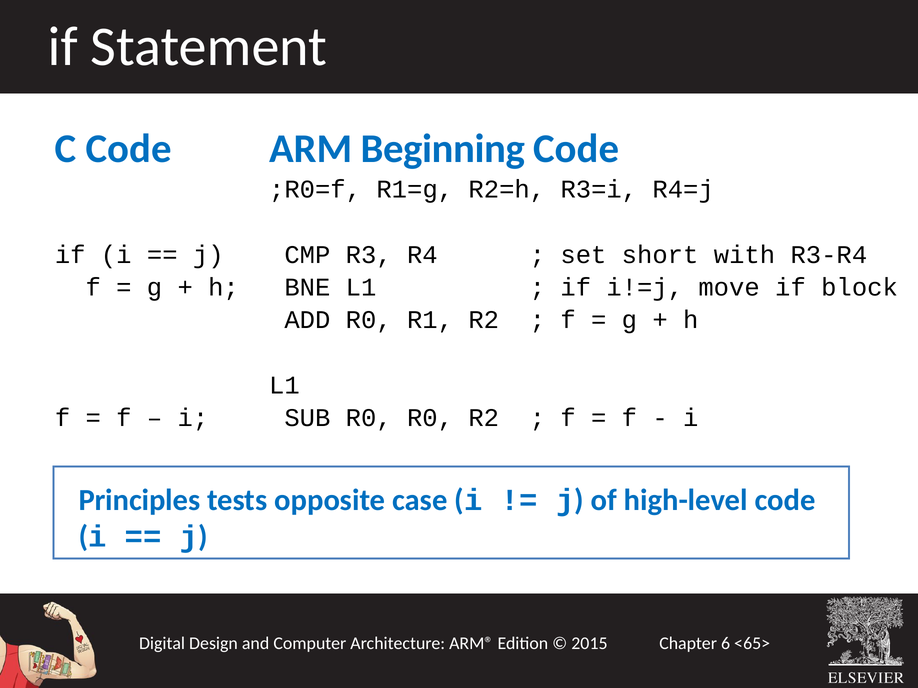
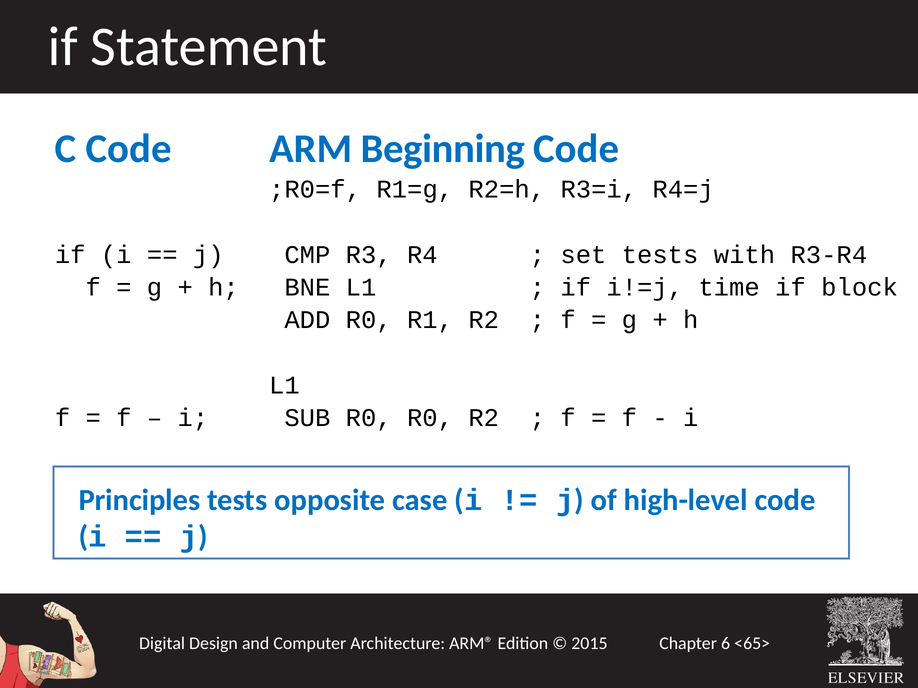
set short: short -> tests (660, 255)
move: move -> time (729, 288)
